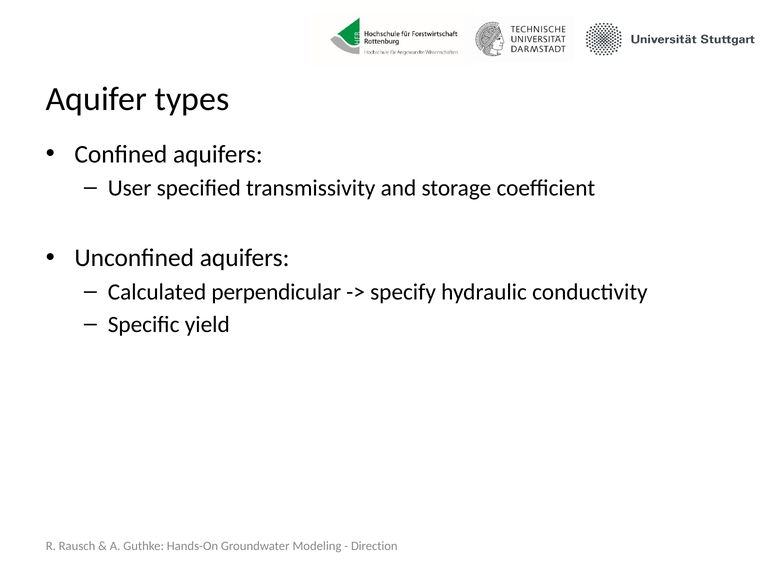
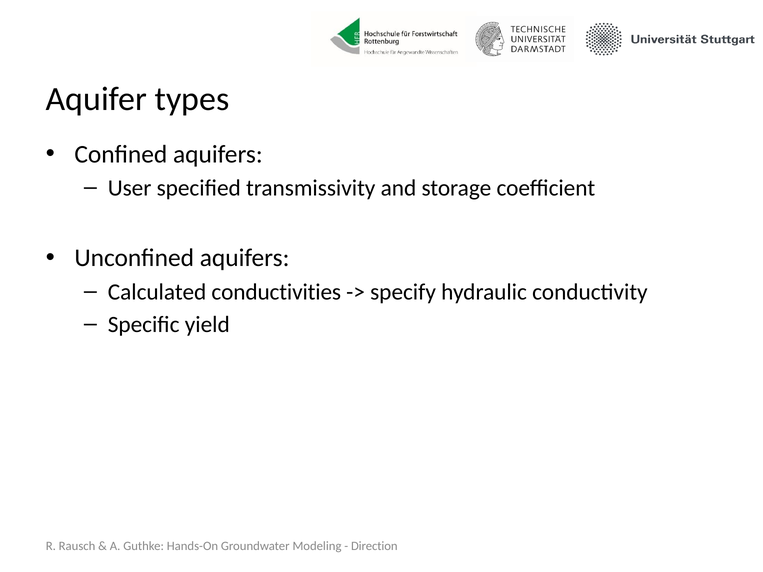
perpendicular: perpendicular -> conductivities (276, 292)
